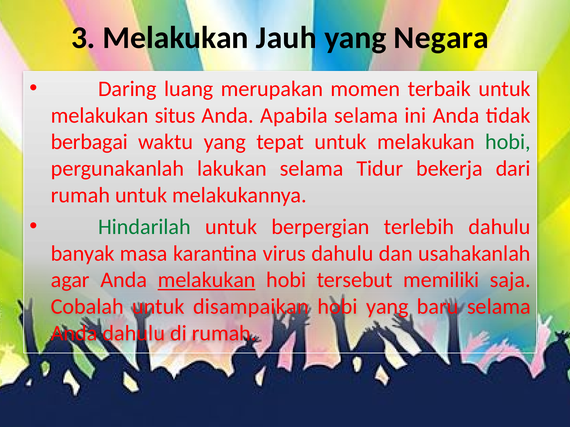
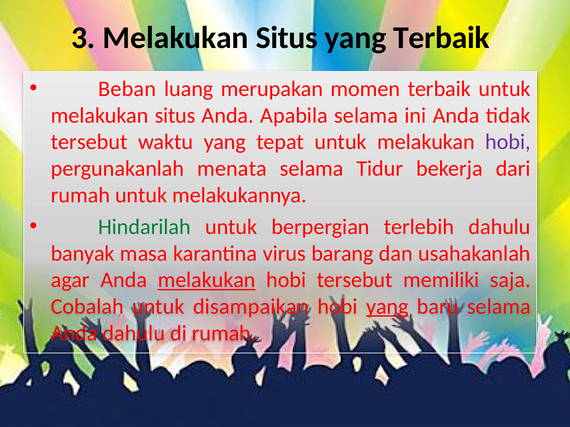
3 Melakukan Jauh: Jauh -> Situs (287, 38)
yang Negara: Negara -> Terbaik (442, 38)
Daring: Daring -> Beban (127, 89)
berbagai: berbagai -> tersebut (89, 142)
hobi colour: green -> purple (508, 142)
lakukan: lakukan -> menata (232, 169)
virus dahulu: dahulu -> barang (342, 254)
yang underline: none -> present (387, 307)
